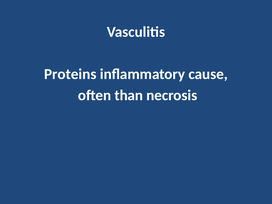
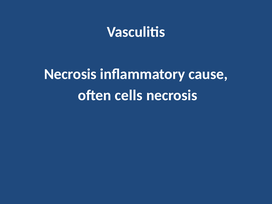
Proteins: Proteins -> Necrosis (70, 74)
than: than -> cells (129, 95)
